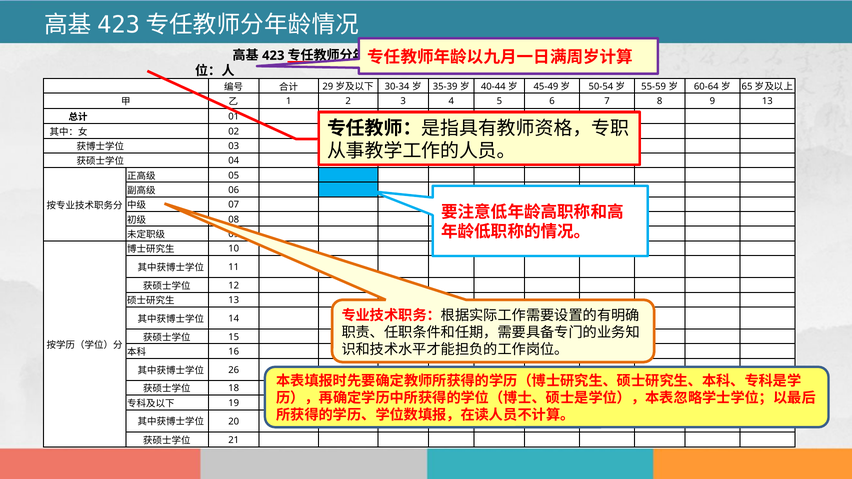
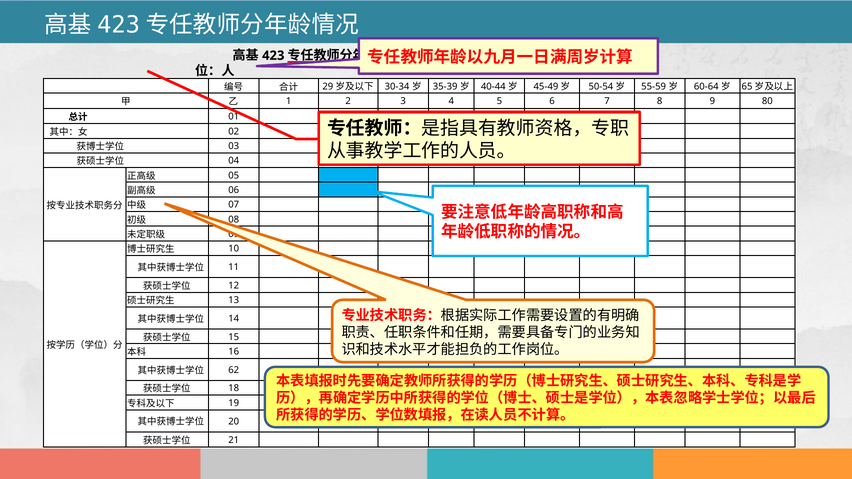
9 13: 13 -> 80 (767, 101)
26: 26 -> 62 (234, 370)
